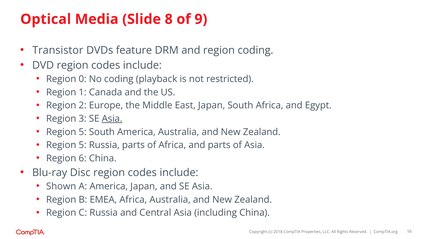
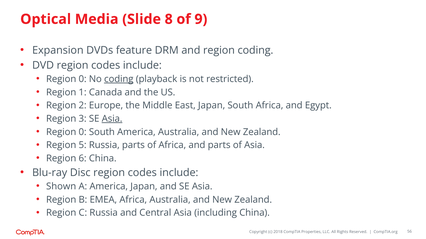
Transistor: Transistor -> Expansion (58, 50)
coding underline: none -> present (119, 79)
5: 5 -> 0 (83, 132)
